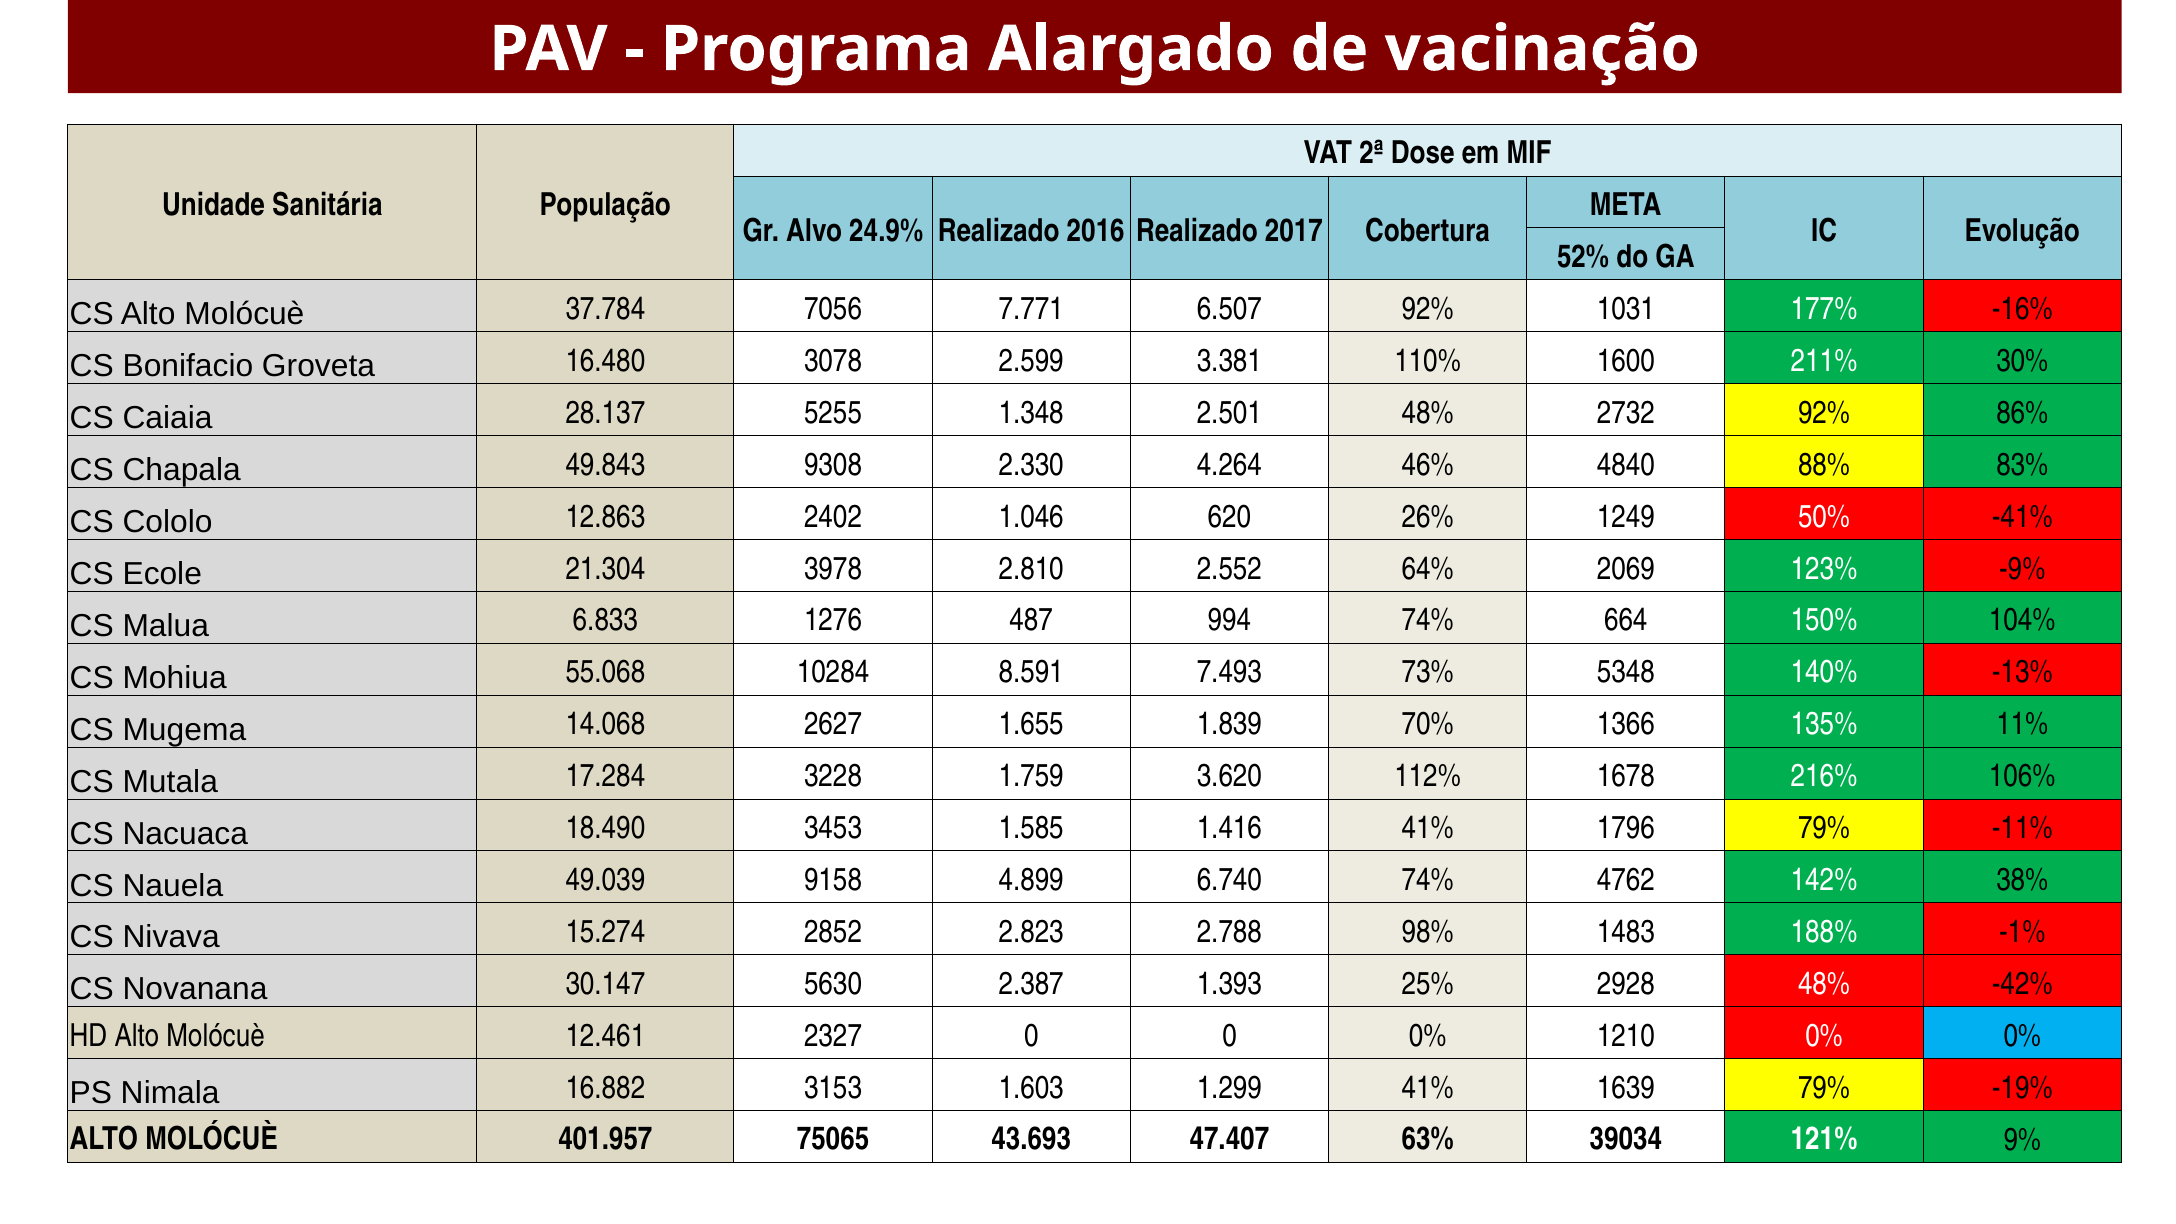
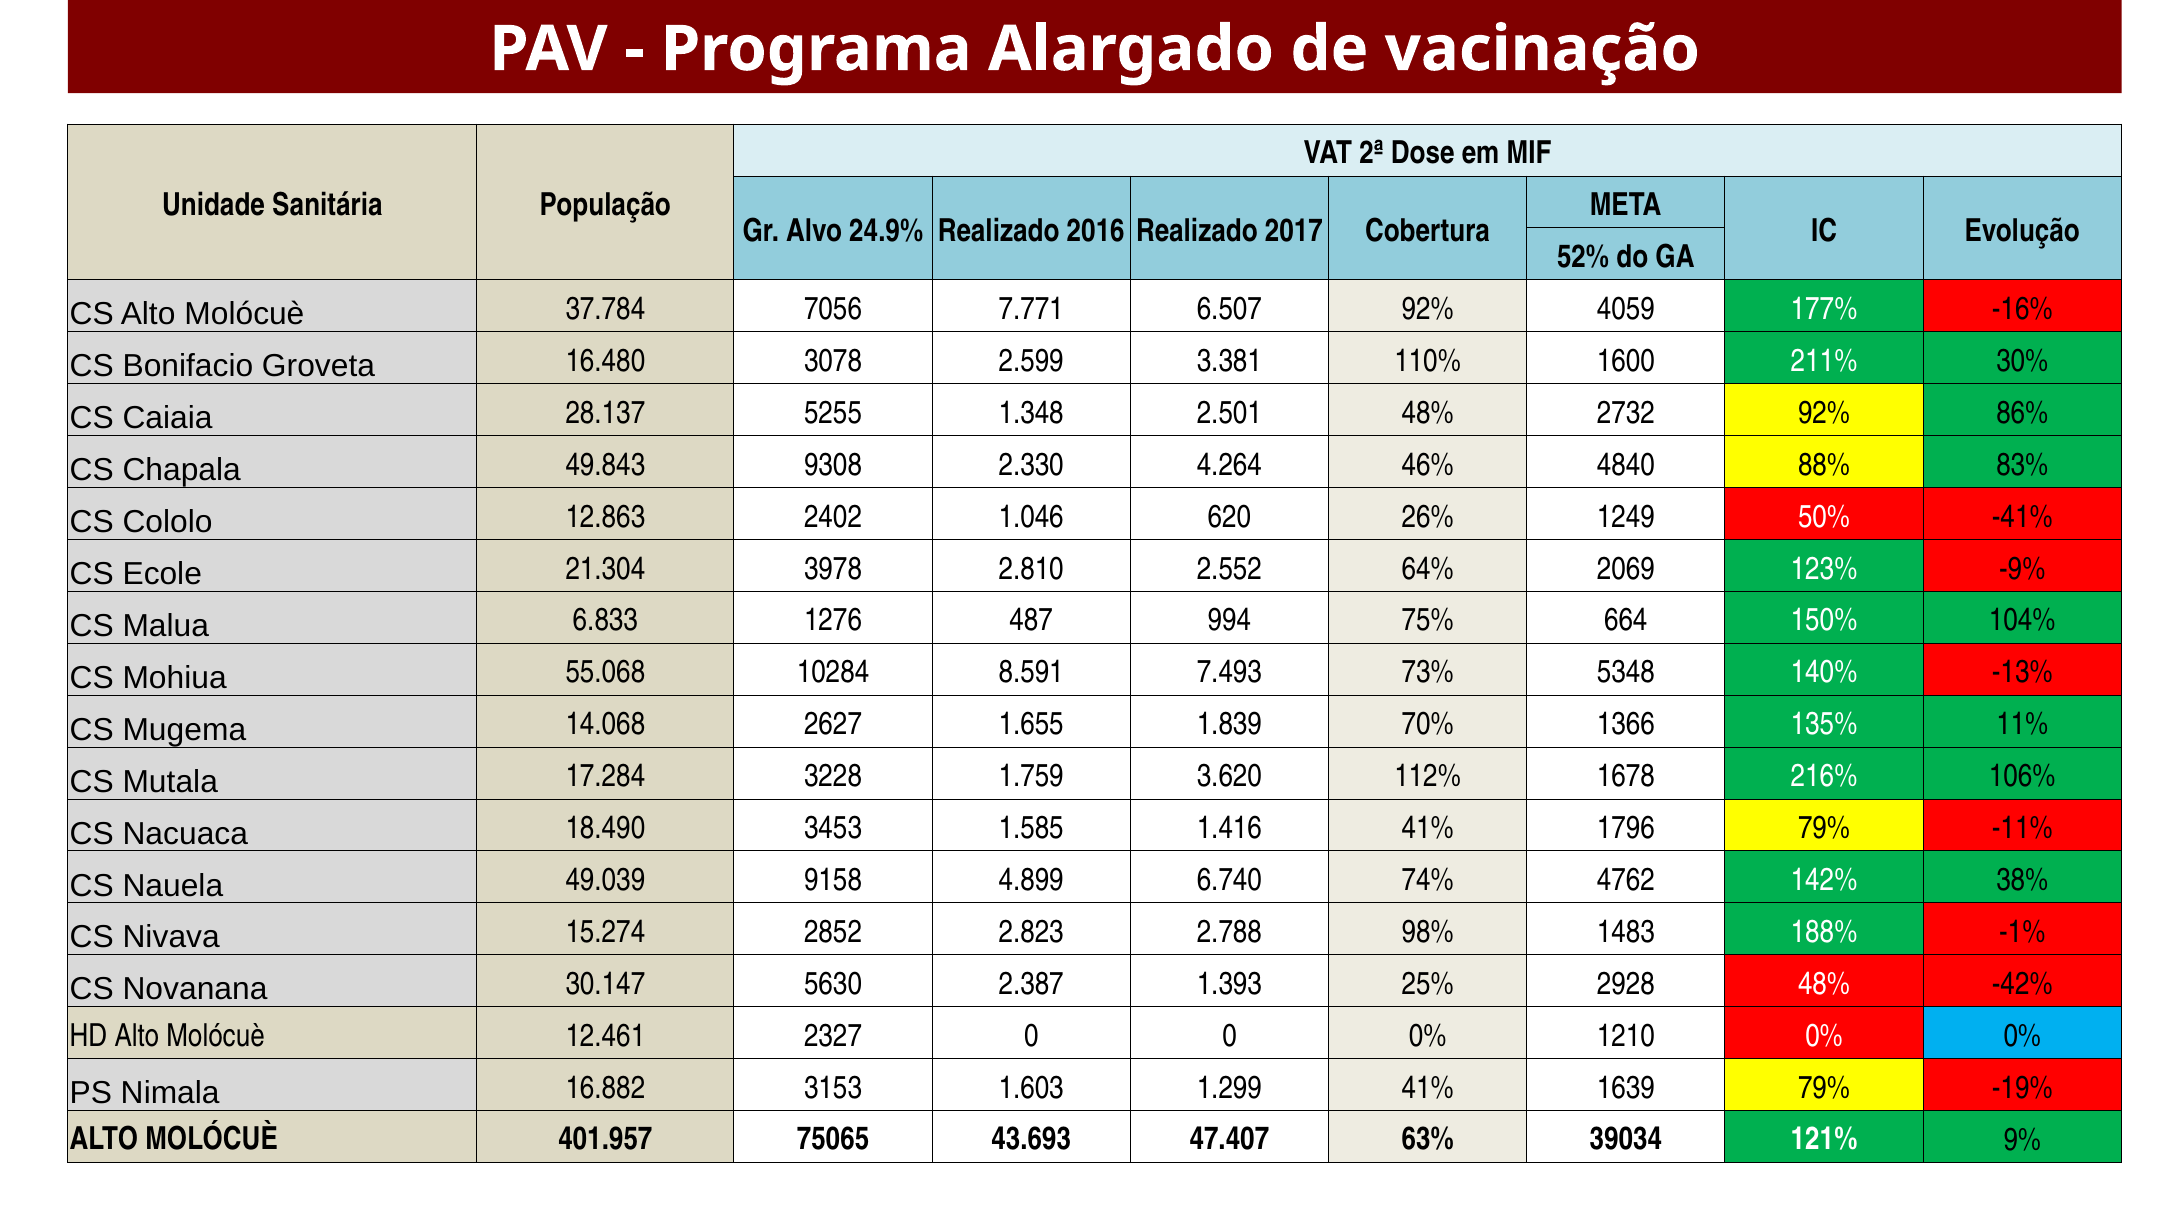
1031: 1031 -> 4059 (1626, 309)
994 74%: 74% -> 75% (1428, 620)
